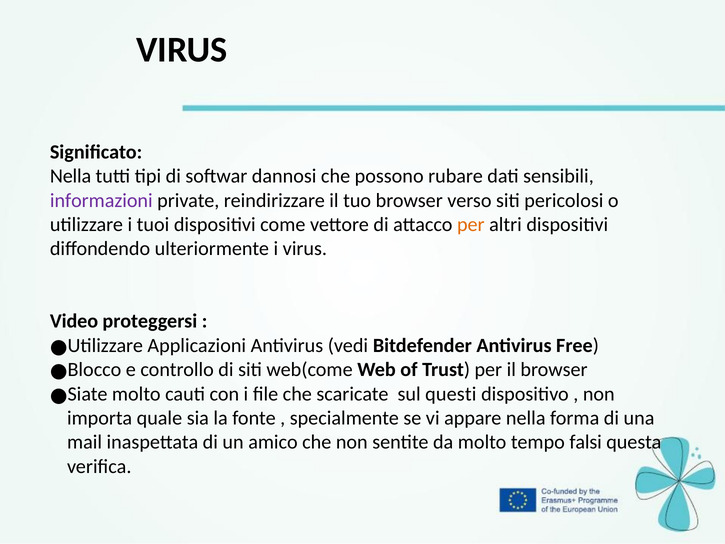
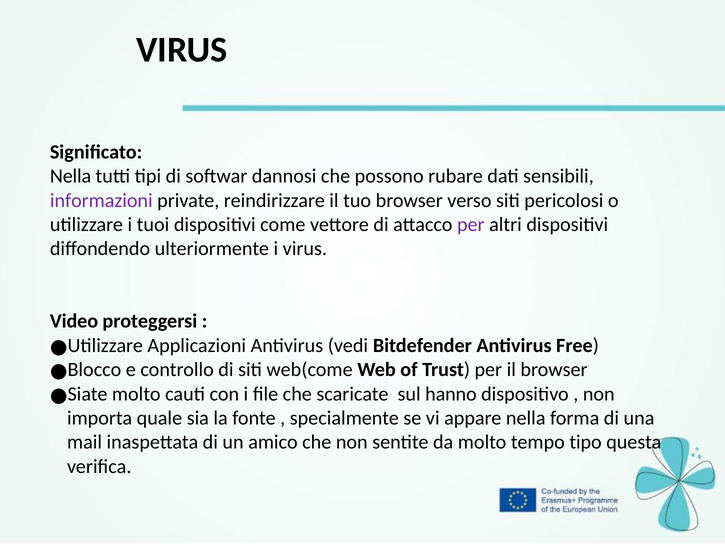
per colour: orange -> purple (471, 224)
questi: questi -> hanno (451, 394)
falsi: falsi -> tipo (586, 442)
